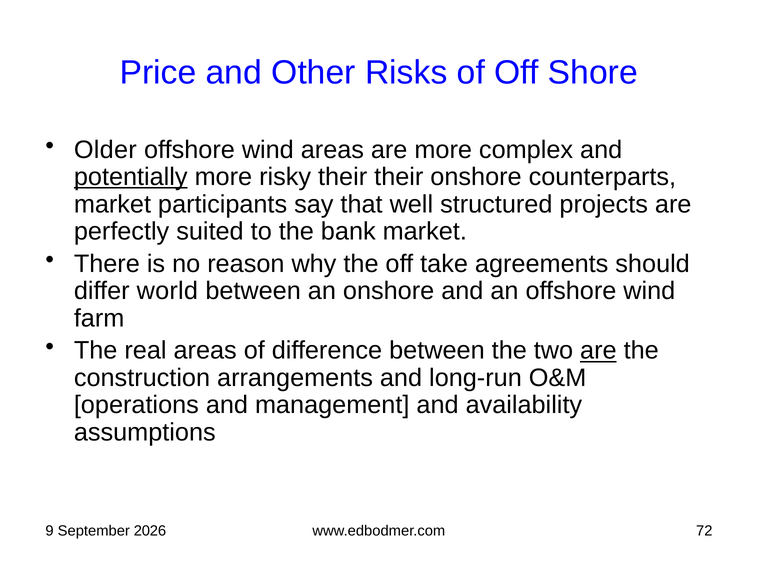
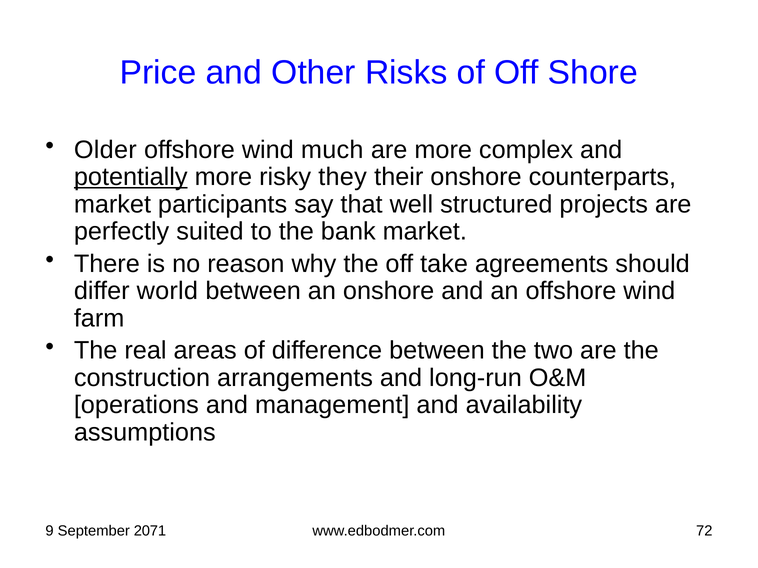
wind areas: areas -> much (332, 150)
risky their: their -> they (343, 177)
are underline: present -> none (598, 351)
2026: 2026 -> 2071 (150, 531)
